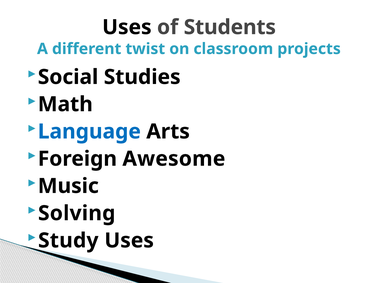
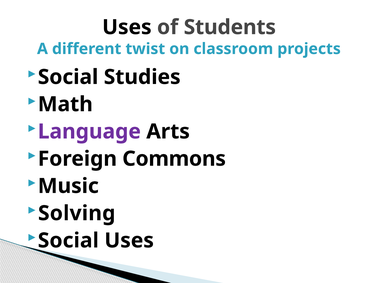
Language colour: blue -> purple (89, 132)
Awesome: Awesome -> Commons (174, 159)
Study: Study -> Social (68, 241)
